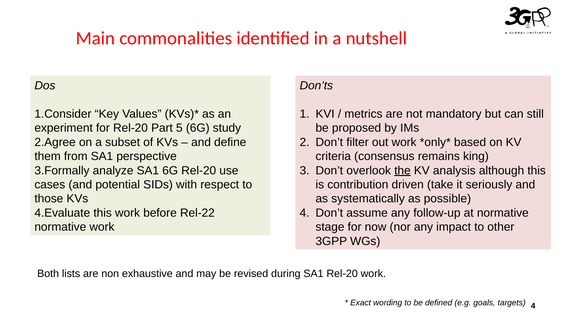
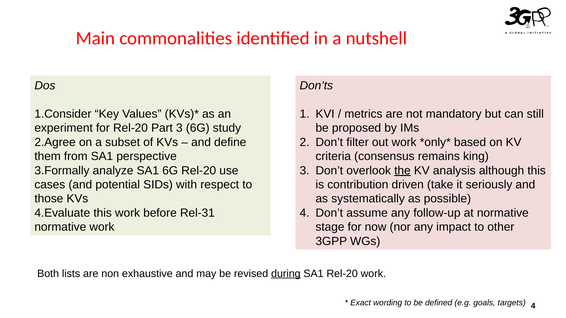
Part 5: 5 -> 3 (179, 128)
Rel-22: Rel-22 -> Rel-31 (197, 213)
during underline: none -> present (286, 274)
